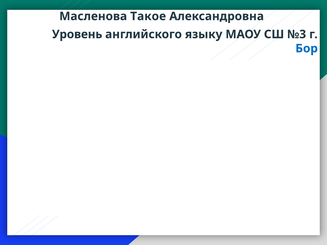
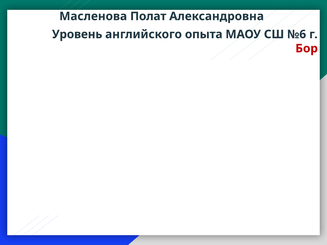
Такое: Такое -> Полат (148, 16)
языку: языку -> опыта (204, 34)
№3: №3 -> №6 (297, 34)
Бор colour: blue -> red (307, 49)
